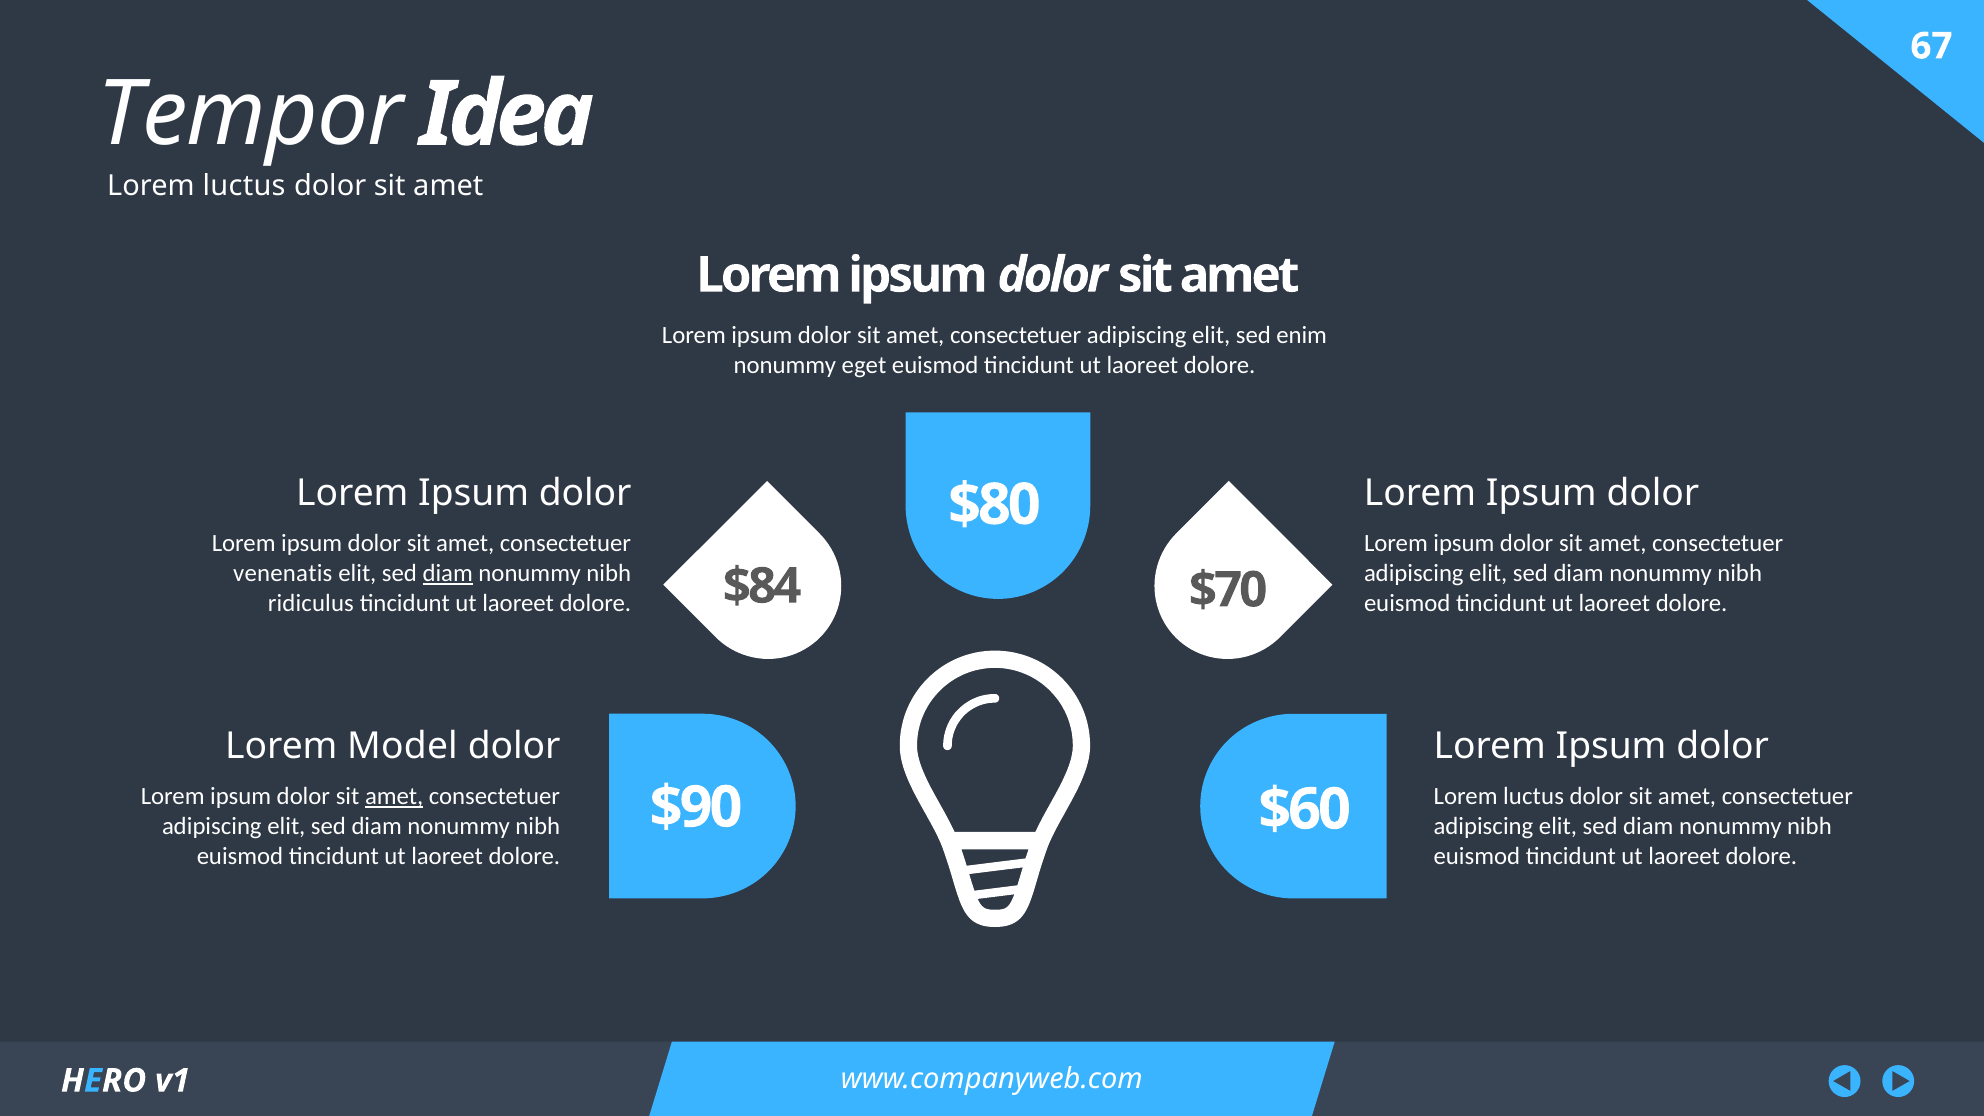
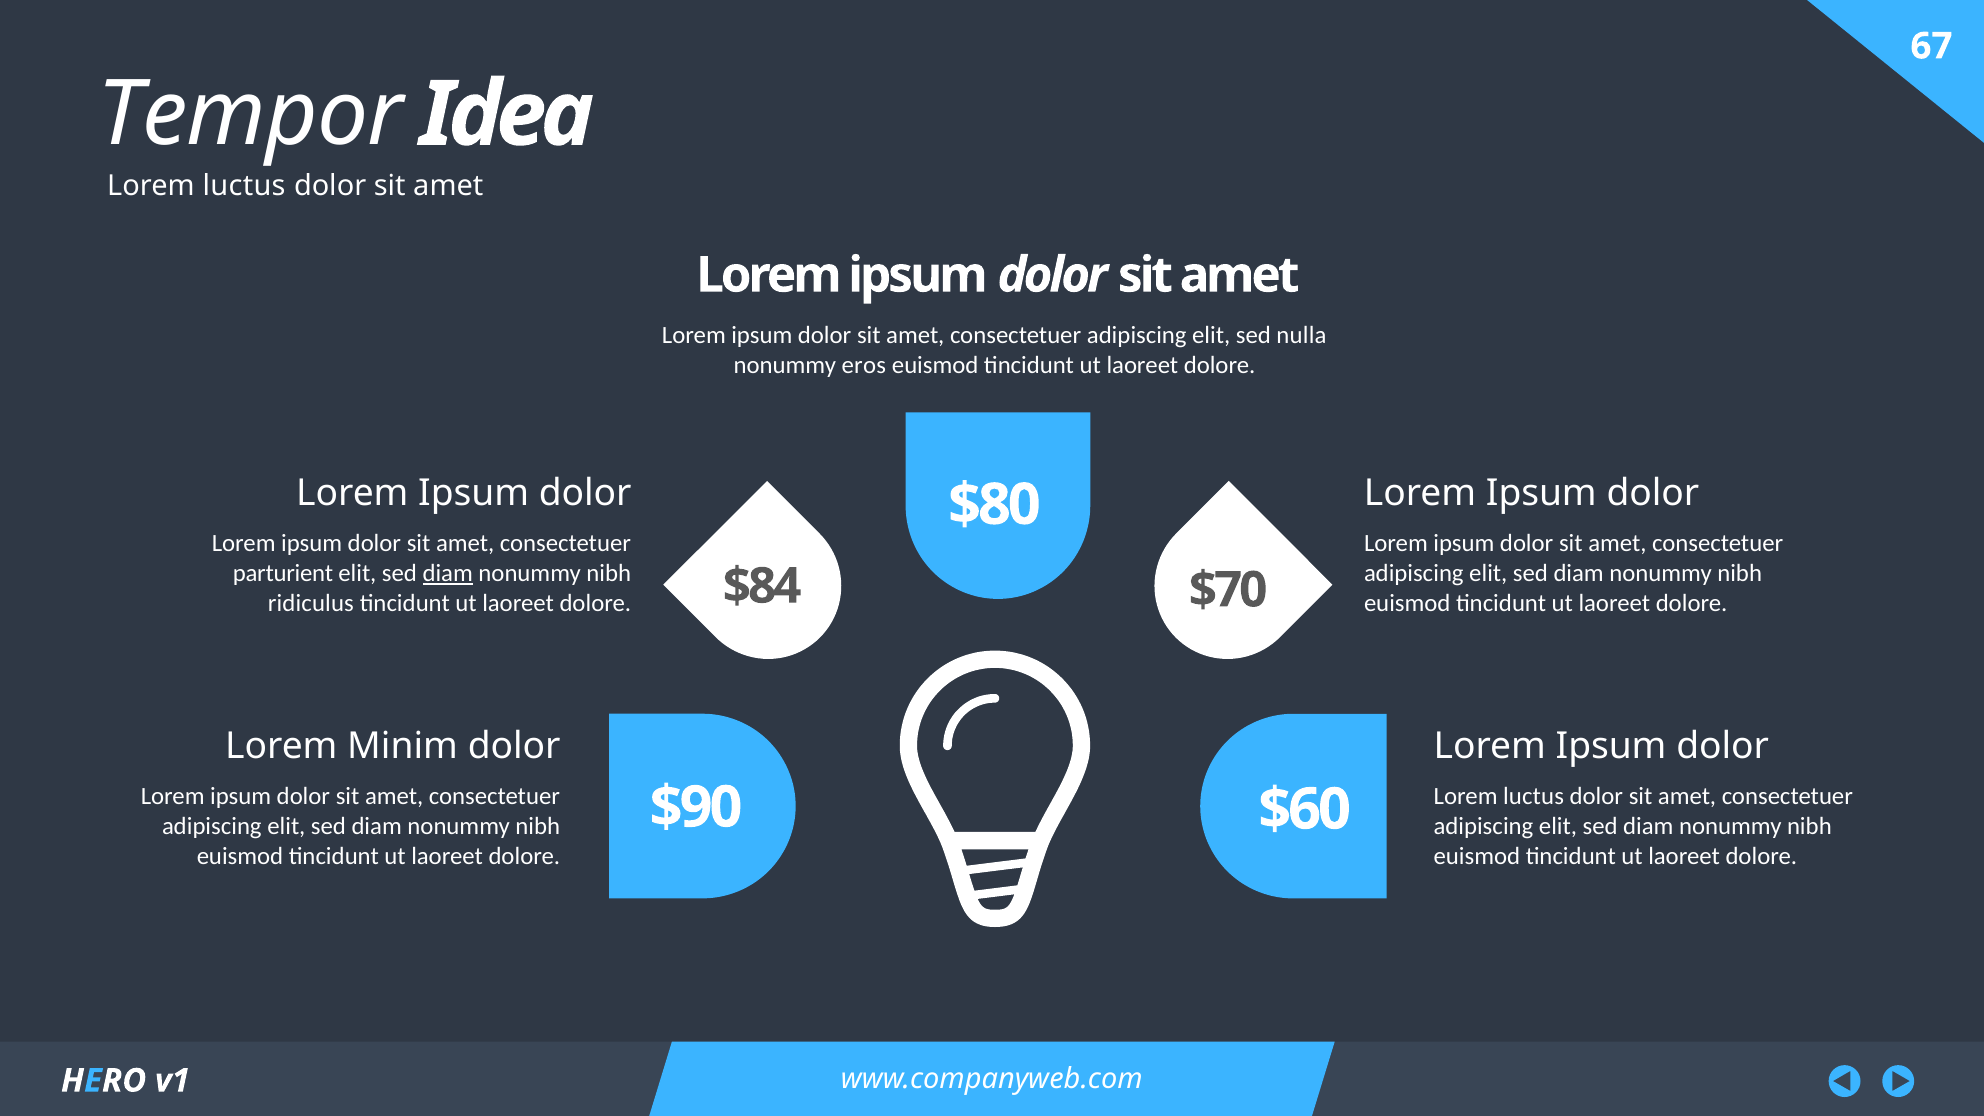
enim: enim -> nulla (1302, 335)
eget: eget -> eros (864, 365)
venenatis: venenatis -> parturient (283, 573)
Model: Model -> Minim (403, 746)
amet underline: present -> none (394, 796)
